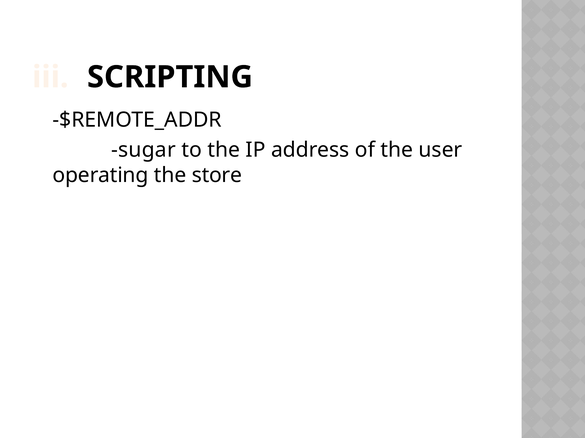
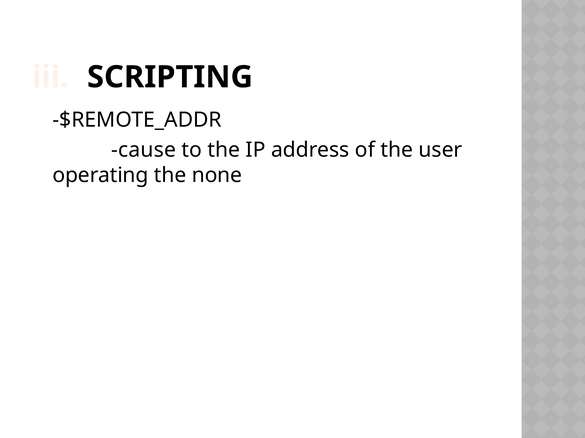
sugar: sugar -> cause (143, 150)
store: store -> none (217, 176)
